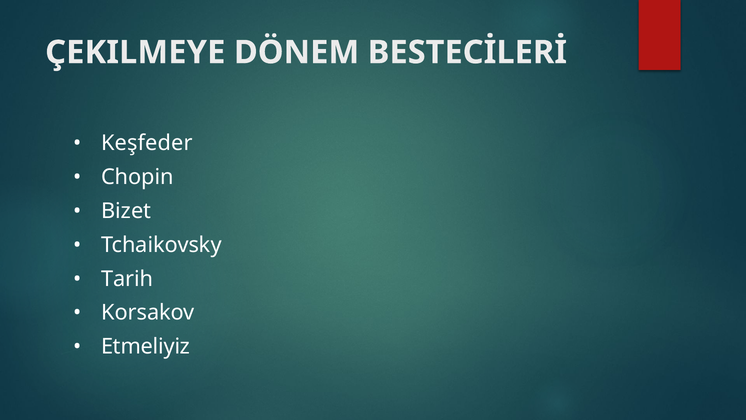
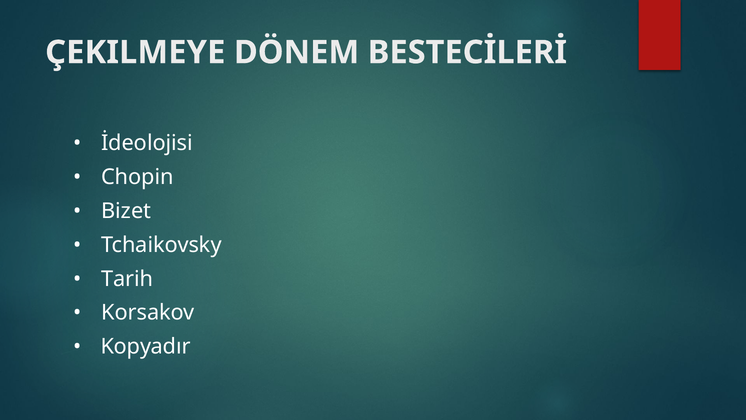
Keşfeder: Keşfeder -> İdeolojisi (147, 143)
Etmeliyiz: Etmeliyiz -> Kopyadır (146, 346)
